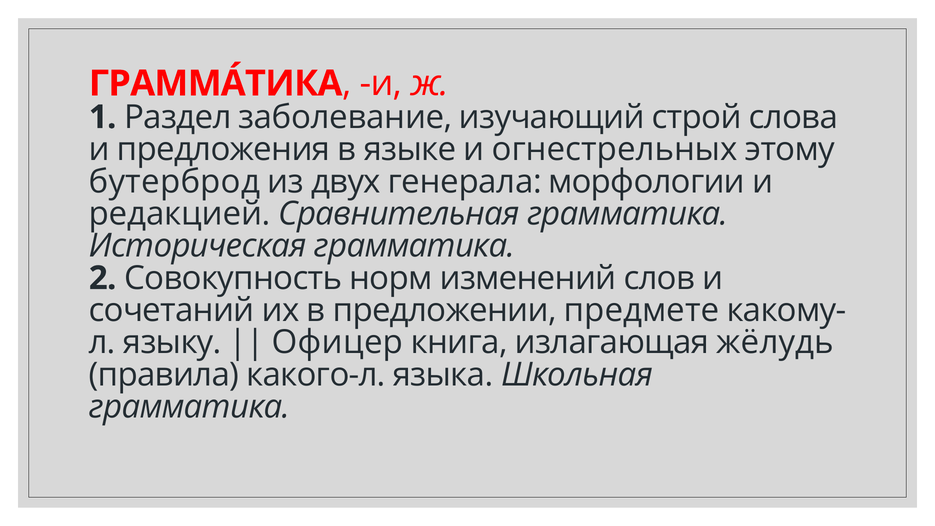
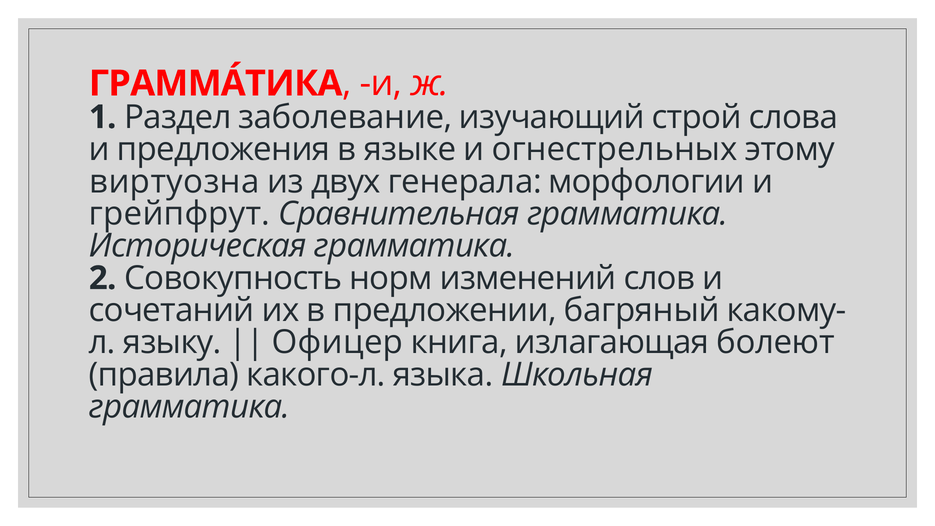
бутерброд: бутерброд -> виртуозна (174, 182)
редакцией: редакцией -> грейпфрут (179, 214)
предмете: предмете -> багряный (642, 310)
жёлудь: жёлудь -> болеют (775, 343)
